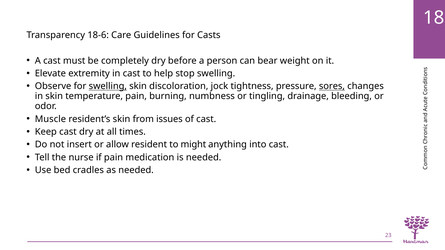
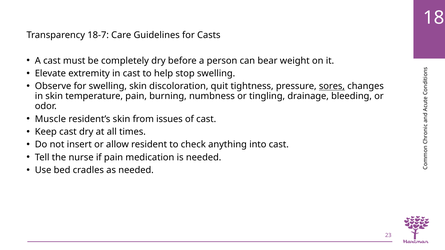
18-6: 18-6 -> 18-7 (98, 35)
swelling underline: present -> none (108, 86)
jock: jock -> quit (219, 86)
might: might -> check (193, 145)
